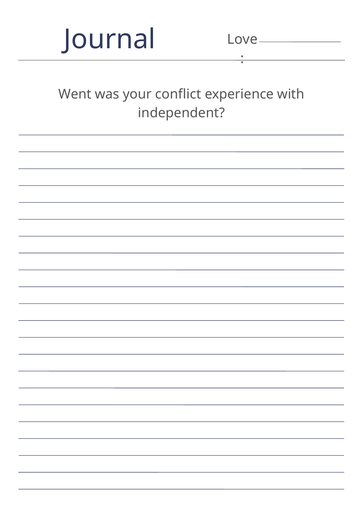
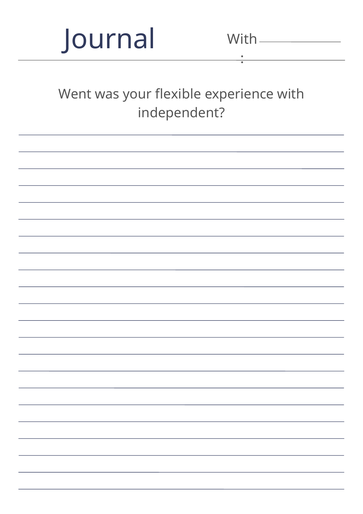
Love: Love -> With (242, 39)
conflict: conflict -> flexible (178, 94)
